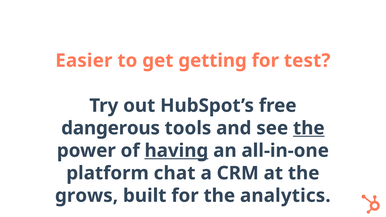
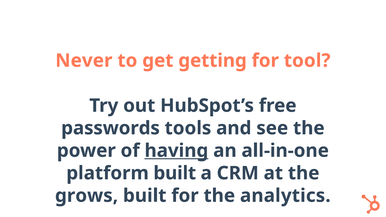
Easier: Easier -> Never (84, 61)
test: test -> tool (307, 61)
dangerous: dangerous -> passwords (111, 128)
the underline: present -> none (309, 128)
platform chat: chat -> built (175, 173)
